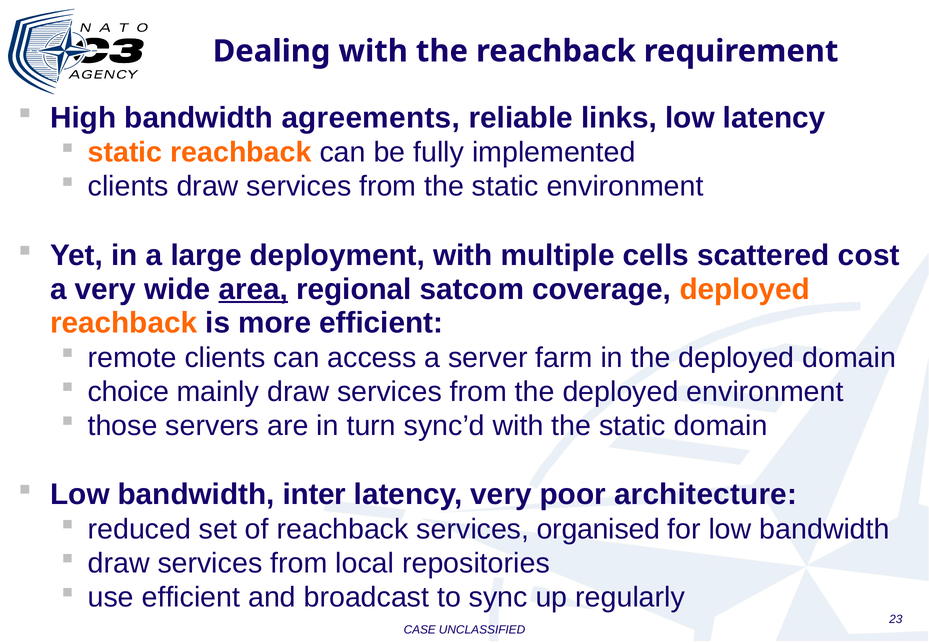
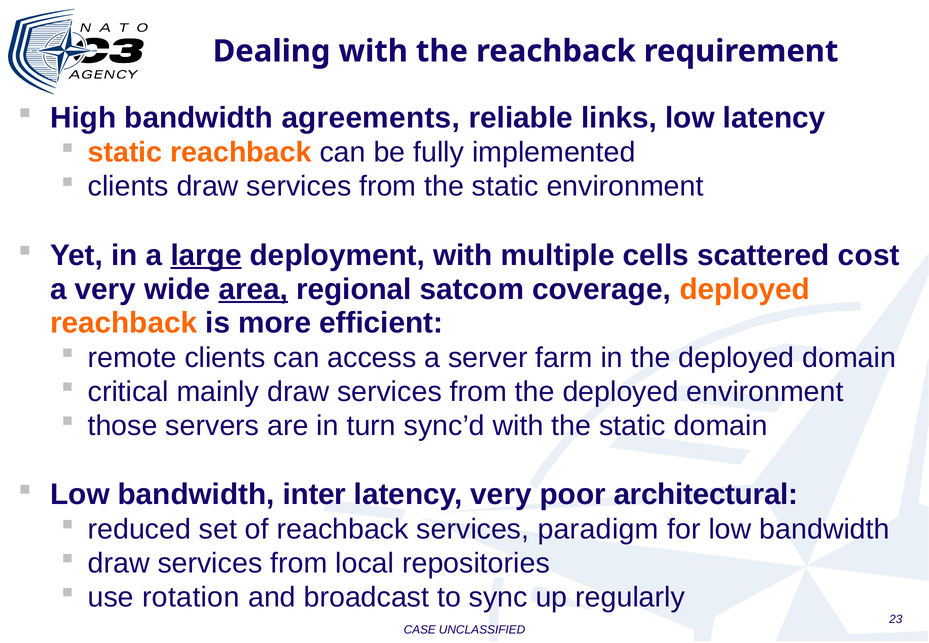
large underline: none -> present (206, 255)
choice: choice -> critical (128, 392)
architecture: architecture -> architectural (706, 495)
organised: organised -> paradigm (598, 529)
use efficient: efficient -> rotation (191, 597)
